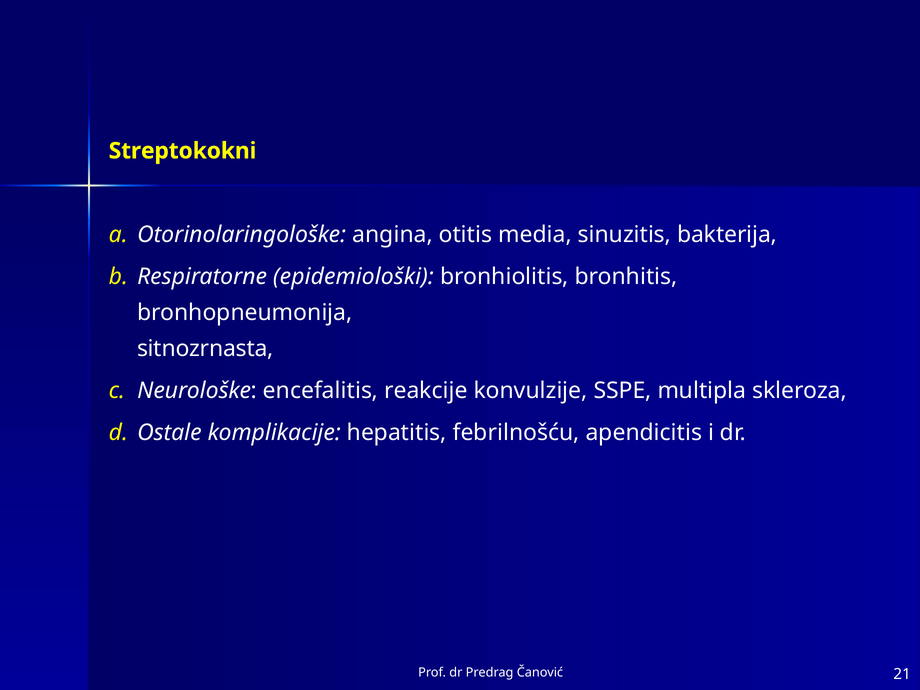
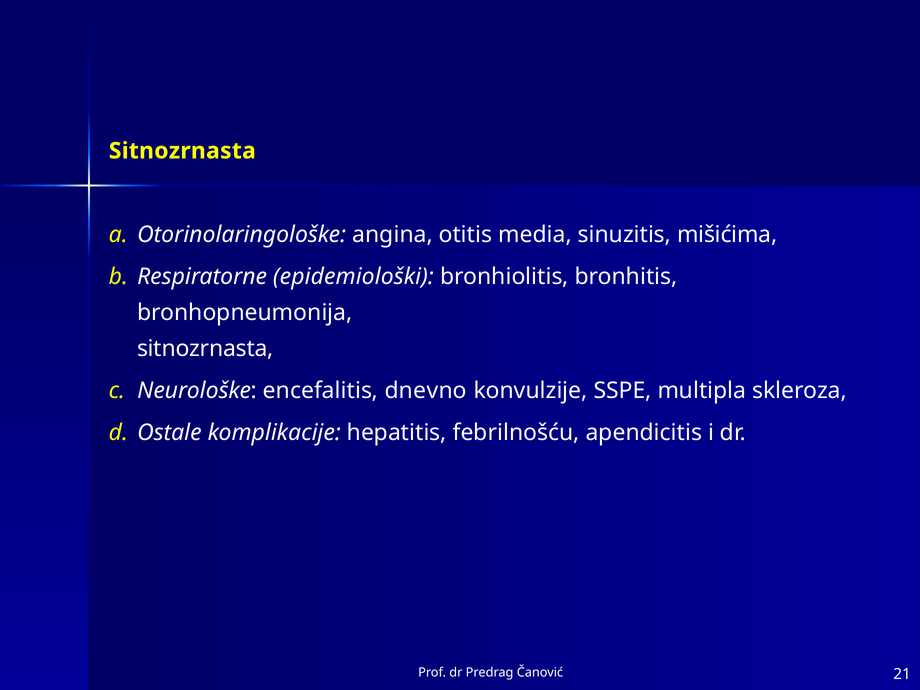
Streptokokni: Streptokokni -> Sitnozrnasta (182, 151)
bakterija: bakterija -> mišićima (727, 235)
reakcije: reakcije -> dnevno (426, 391)
